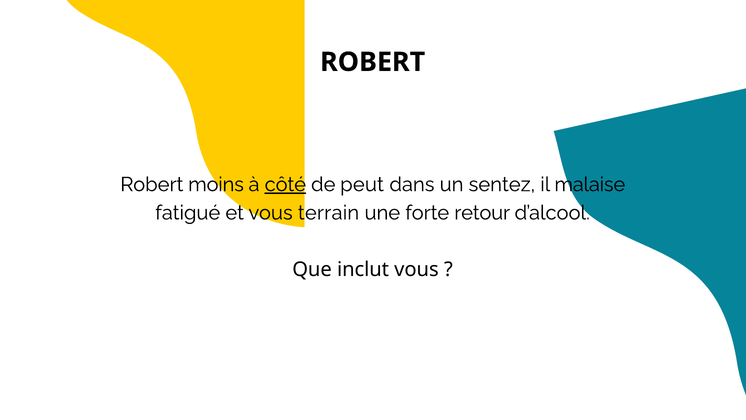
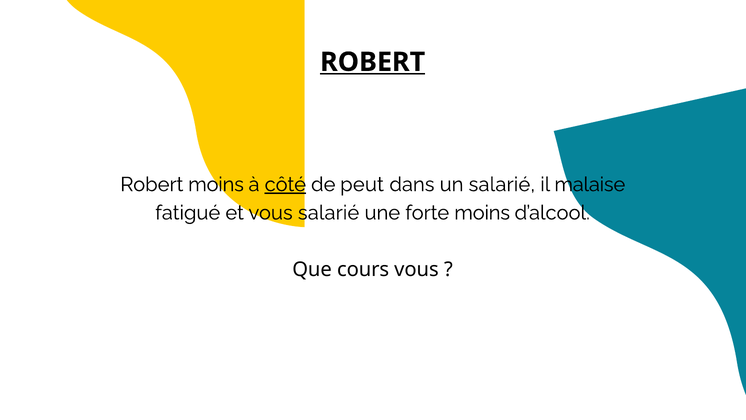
ROBERT underline: none -> present (373, 62)
un sentez: sentez -> salarié (502, 184)
vous terrain: terrain -> salarié (329, 213)
forte retour: retour -> moins (482, 213)
inclut: inclut -> cours (363, 269)
